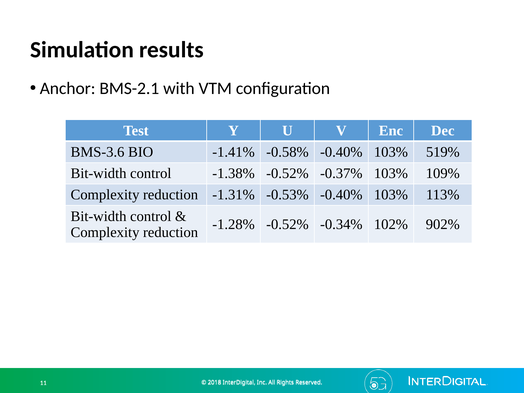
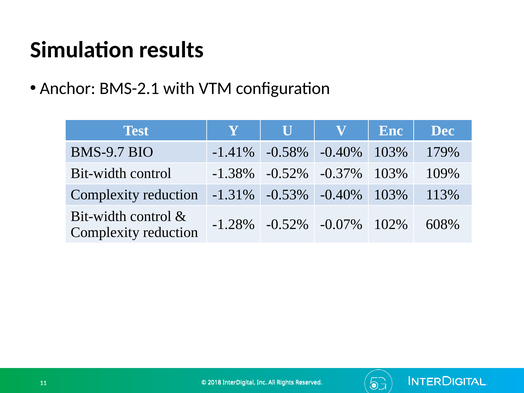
BMS-3.6: BMS-3.6 -> BMS-9.7 (98, 152)
519%: 519% -> 179% (443, 152)
-0.34%: -0.34% -> -0.07% (341, 224)
902%: 902% -> 608% (443, 224)
